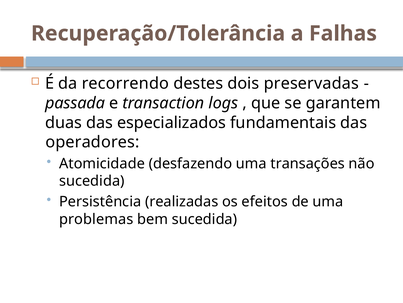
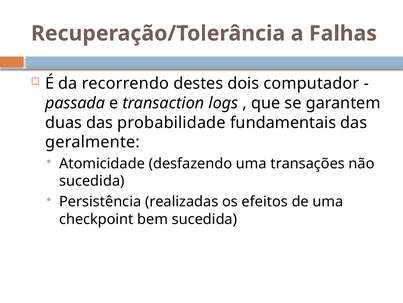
preservadas: preservadas -> computador (311, 83)
especializados: especializados -> probabilidade (171, 122)
operadores: operadores -> geralmente (92, 142)
problemas: problemas -> checkpoint (96, 219)
